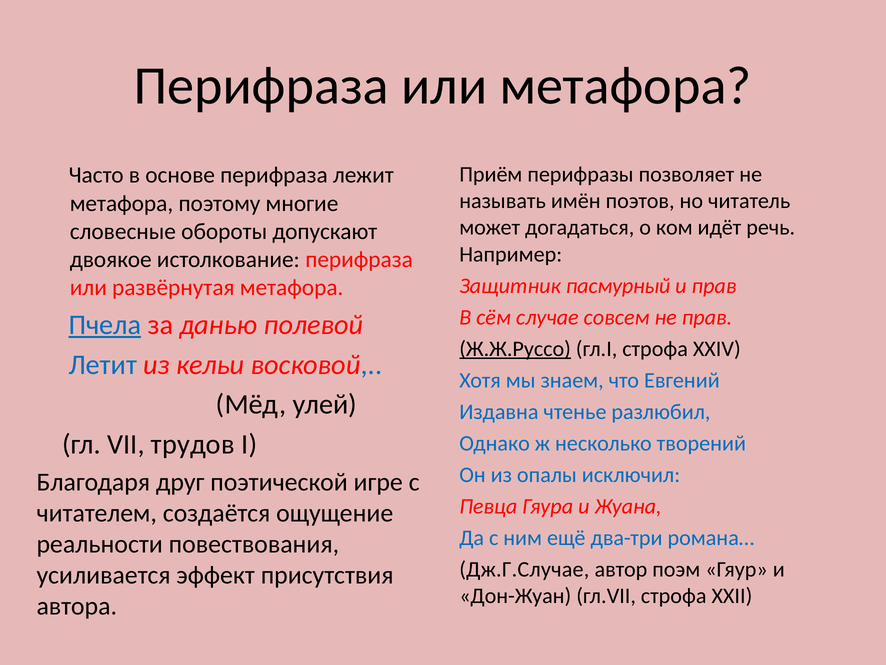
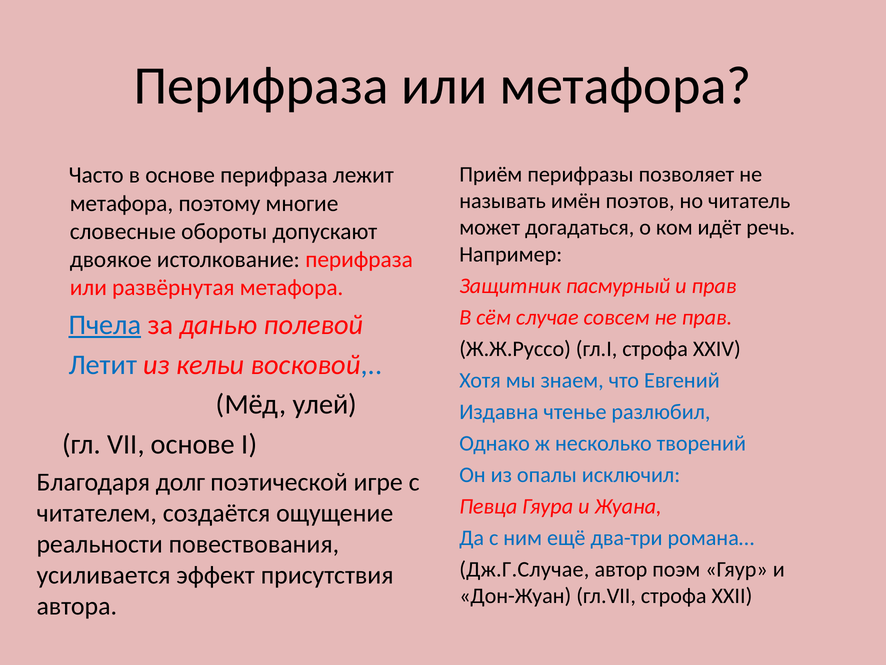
Ж.Ж.Руссо underline: present -> none (515, 349)
VII трудов: трудов -> основе (193, 444)
друг: друг -> долг (180, 482)
